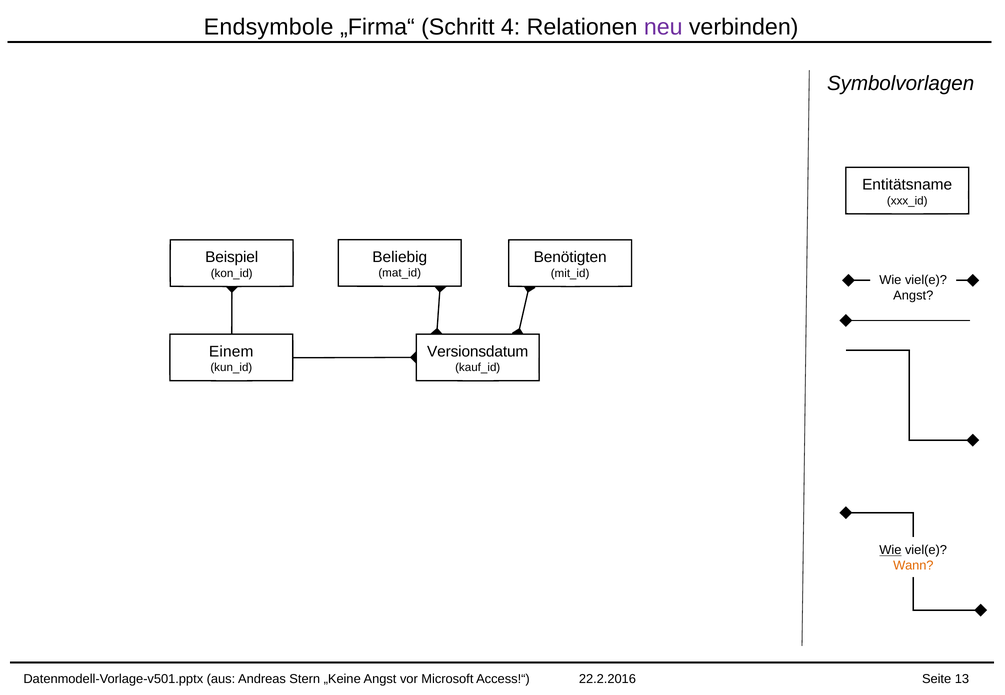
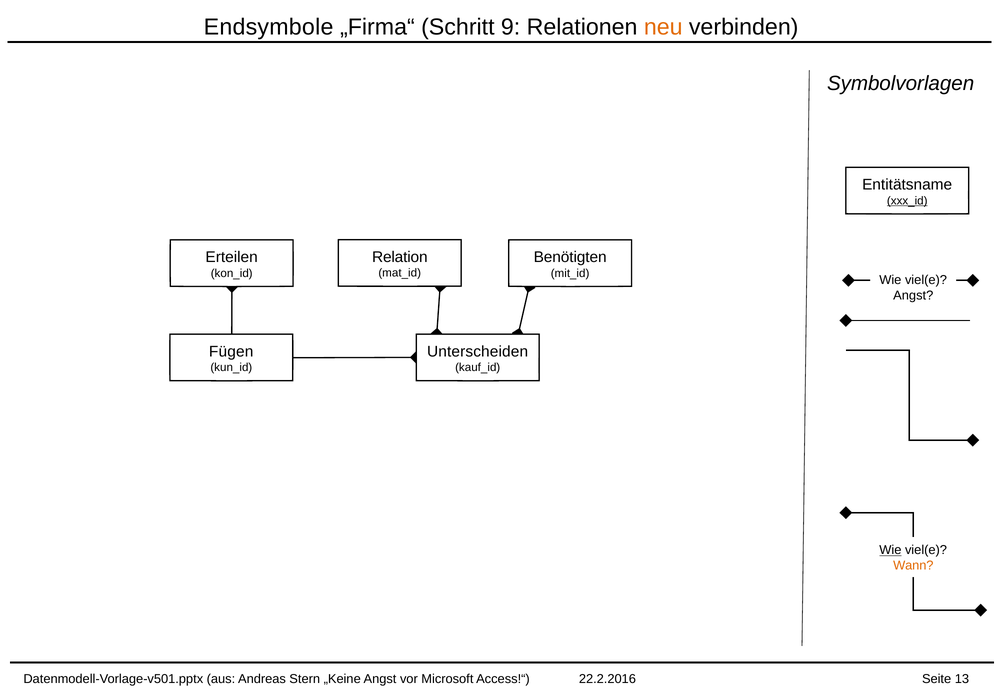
4: 4 -> 9 (511, 27)
neu colour: purple -> orange (663, 27)
xxx_id underline: none -> present (907, 201)
Beliebig: Beliebig -> Relation (400, 257)
Beispiel: Beispiel -> Erteilen (232, 258)
Einem: Einem -> Fügen (231, 352)
Versionsdatum: Versionsdatum -> Unterscheiden (478, 352)
